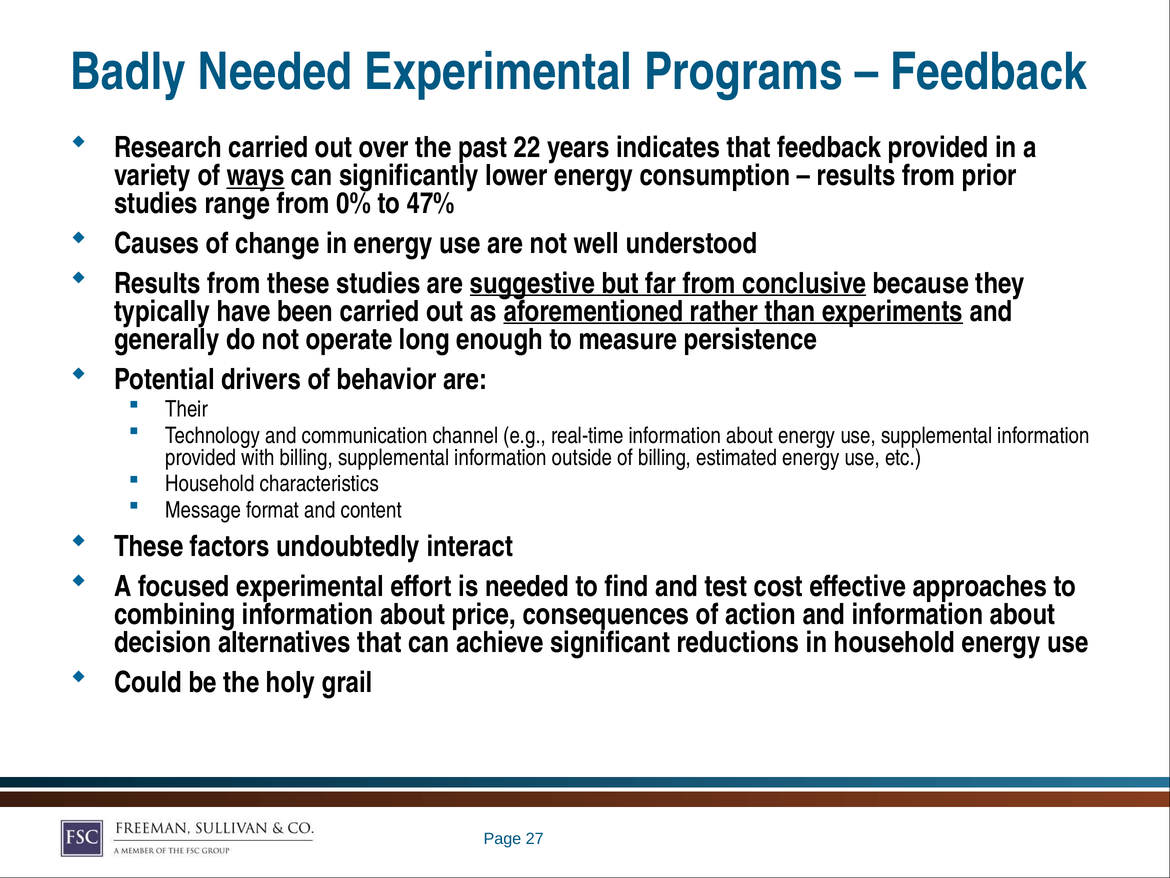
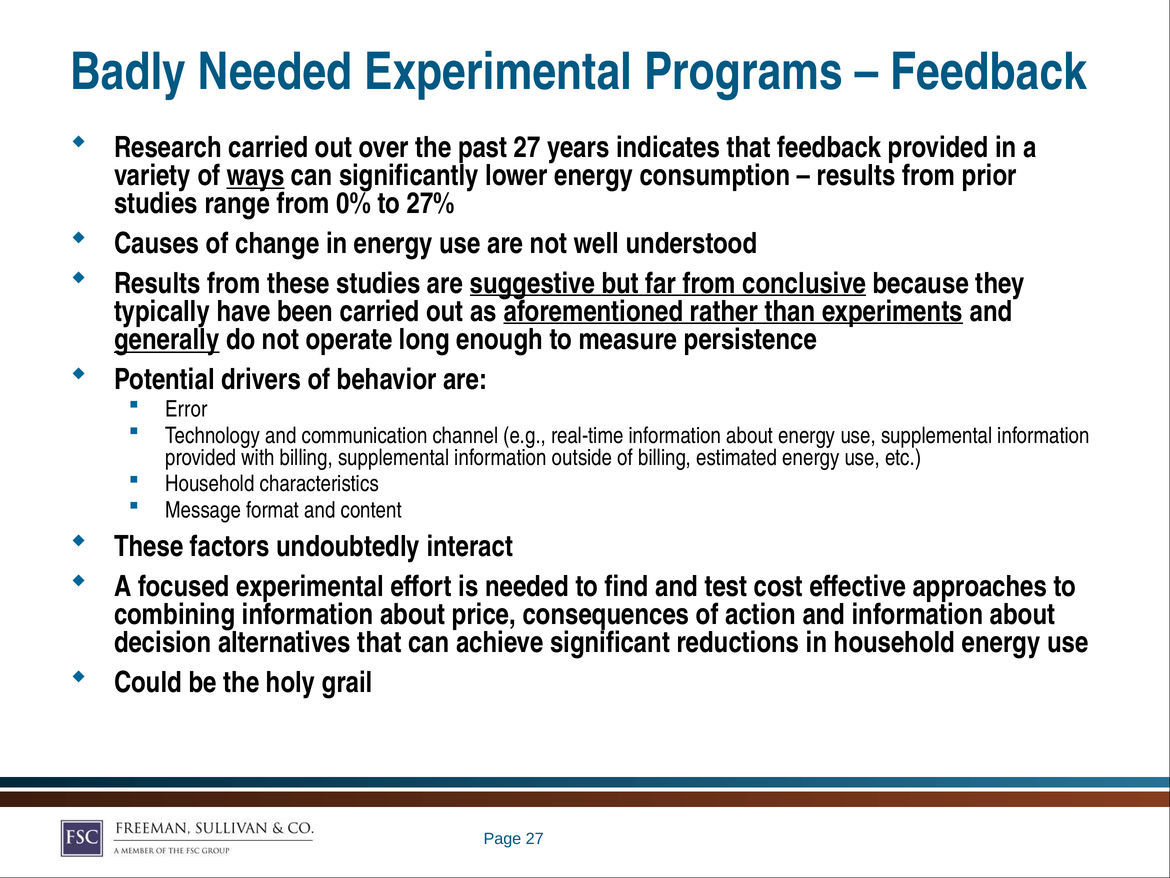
past 22: 22 -> 27 (527, 147)
47%: 47% -> 27% (431, 204)
generally underline: none -> present (167, 339)
Their: Their -> Error (186, 409)
